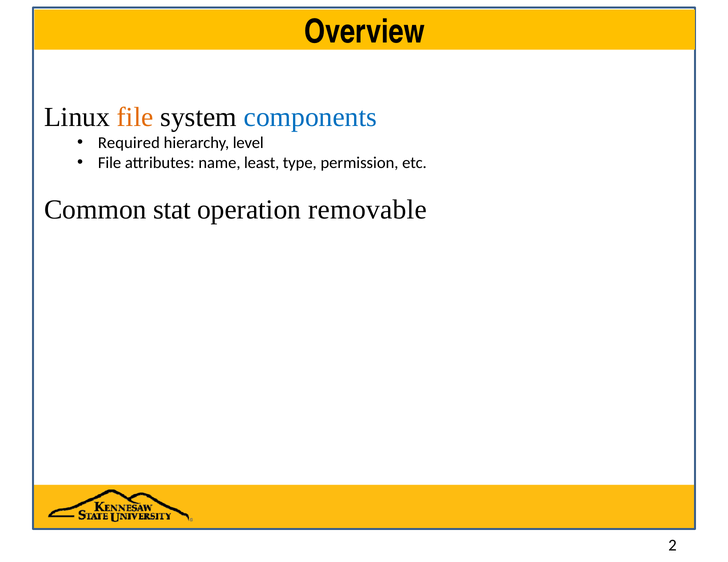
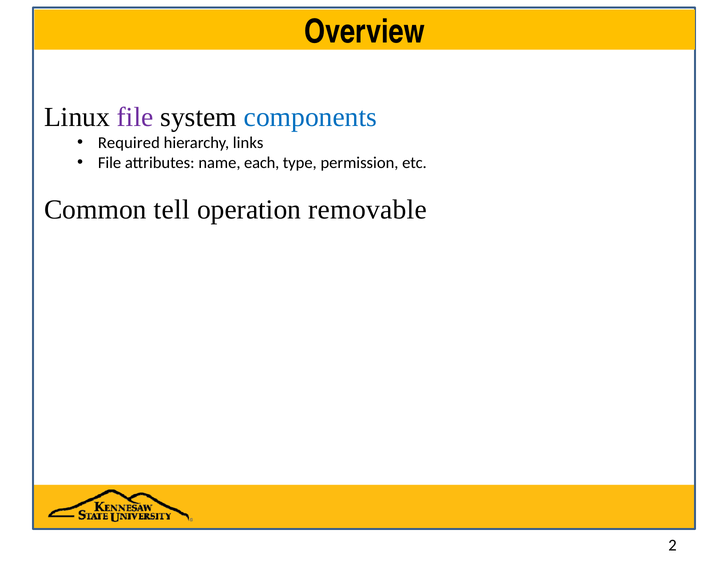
file colour: orange -> purple (135, 117)
level: level -> links (248, 143)
least: least -> each (262, 163)
stat: stat -> tell (172, 210)
